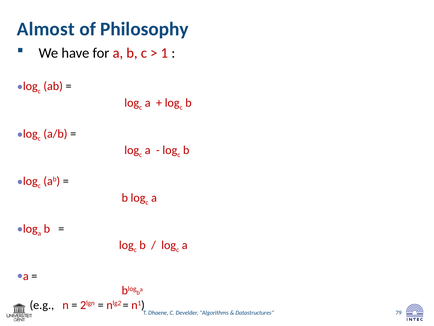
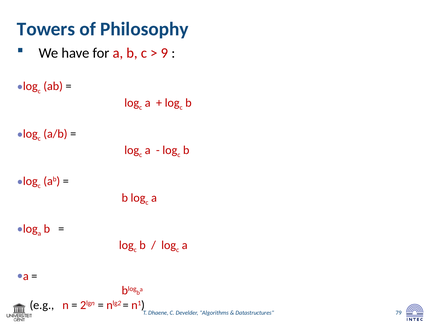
Almost: Almost -> Towers (46, 29)
1: 1 -> 9 (164, 53)
